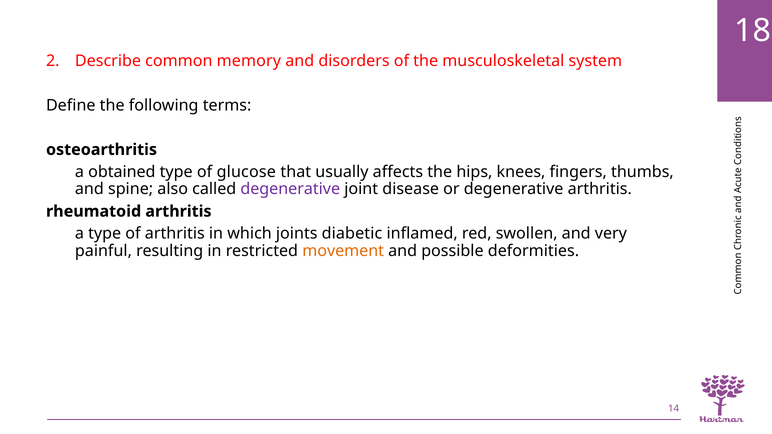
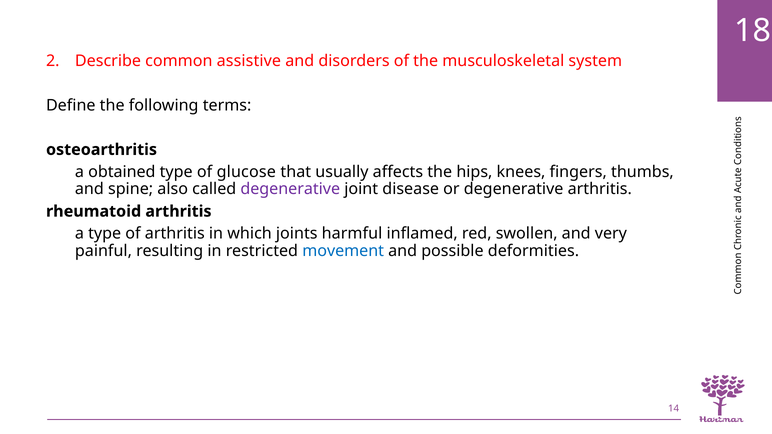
memory: memory -> assistive (249, 61)
diabetic: diabetic -> harmful (352, 234)
movement colour: orange -> blue (343, 251)
